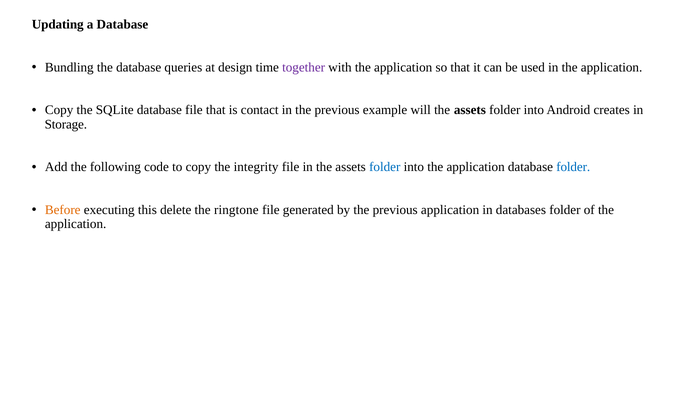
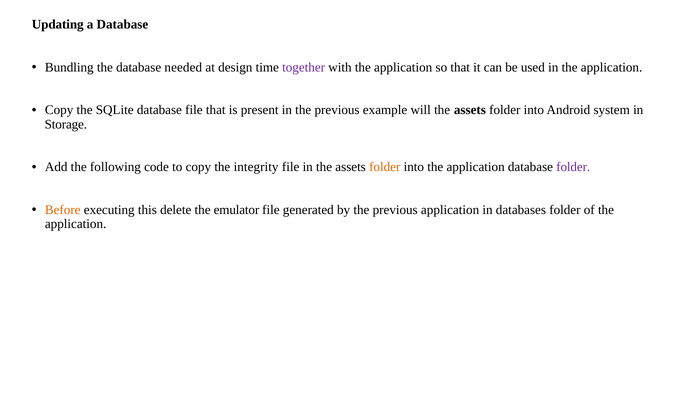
queries: queries -> needed (183, 67)
contact: contact -> present (260, 110)
creates: creates -> system (612, 110)
folder colour: blue -> orange (385, 167)
folder colour: blue -> purple (573, 167)
ringtone: ringtone -> emulator (236, 210)
